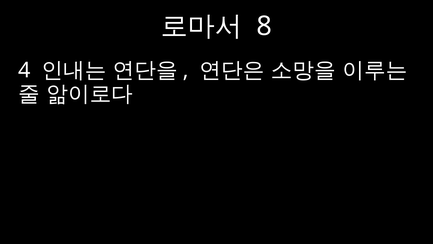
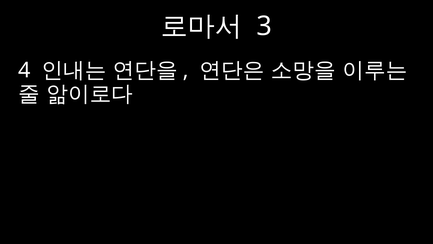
8: 8 -> 3 (264, 26)
